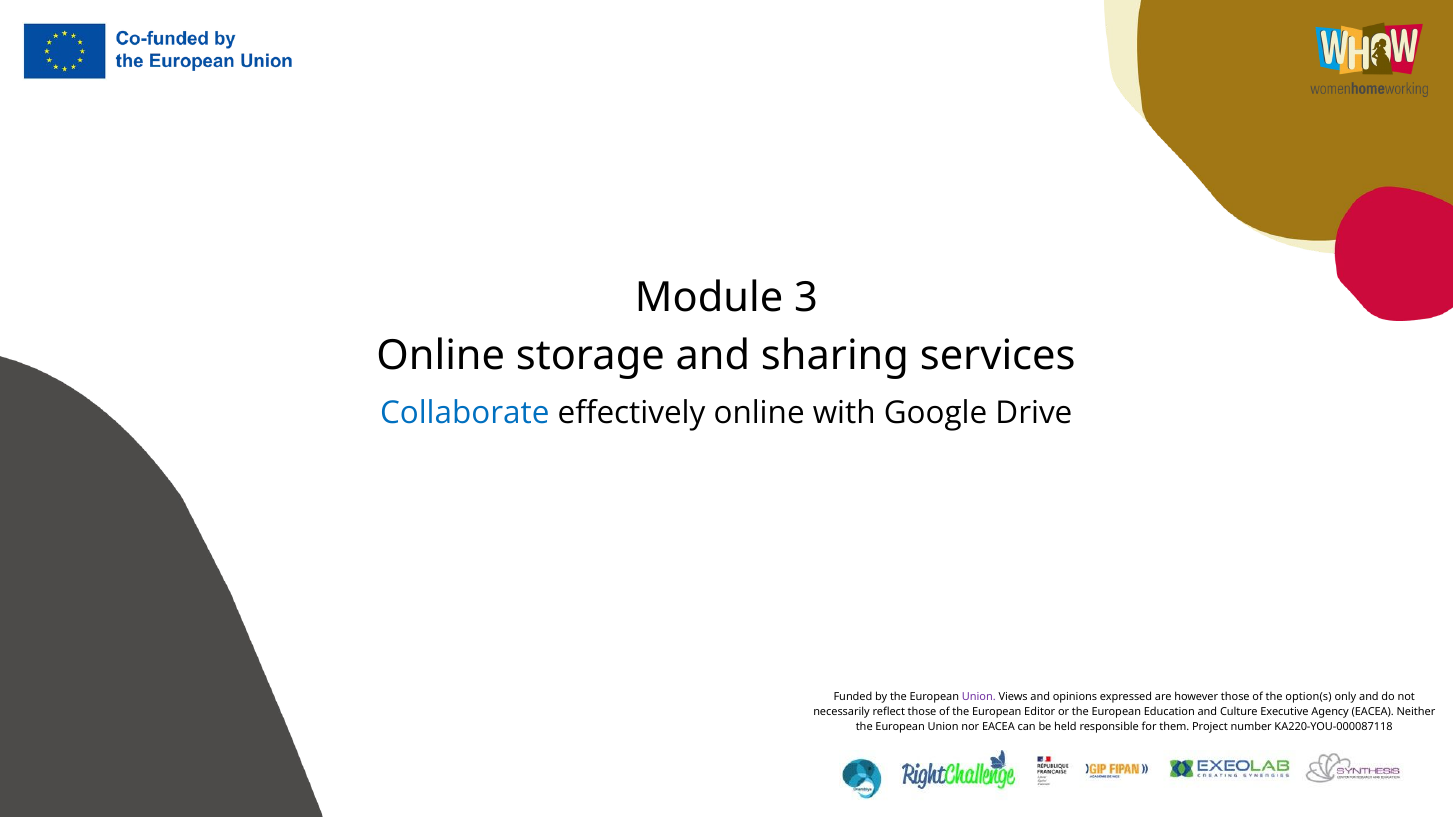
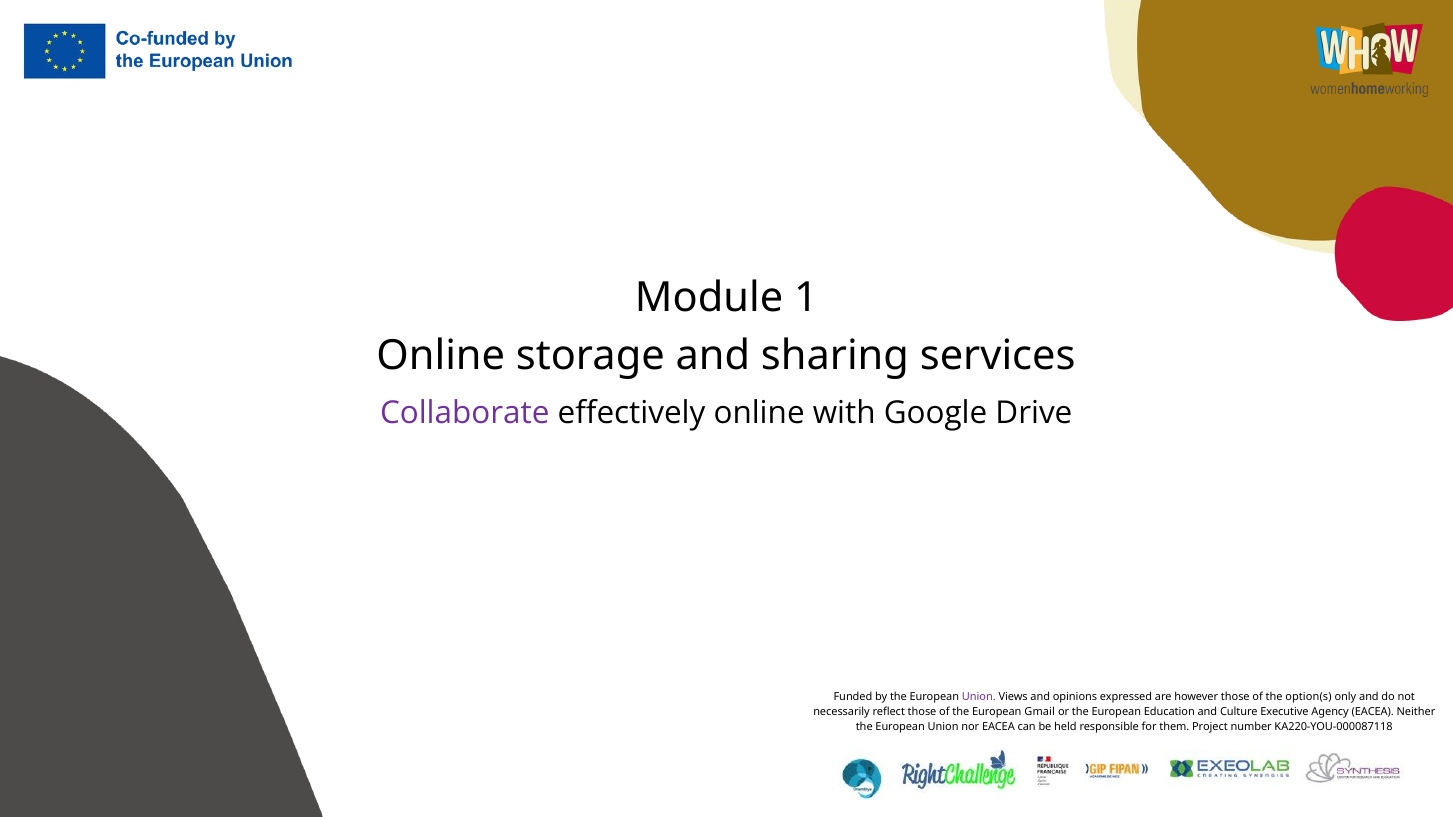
3: 3 -> 1 (806, 298)
Collaborate colour: blue -> purple (465, 413)
Editor: Editor -> Gmail (1040, 712)
